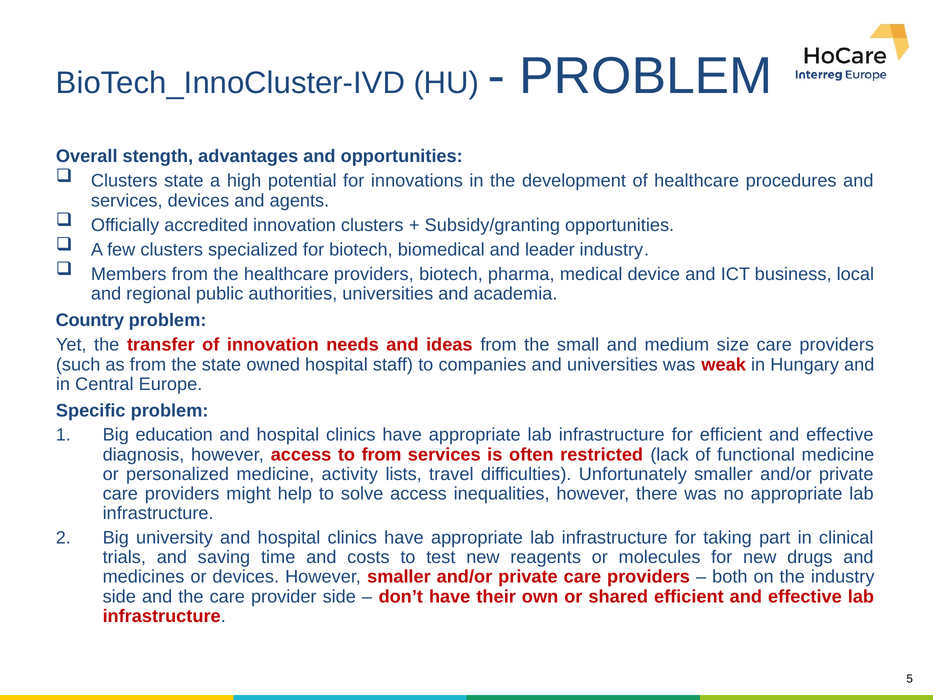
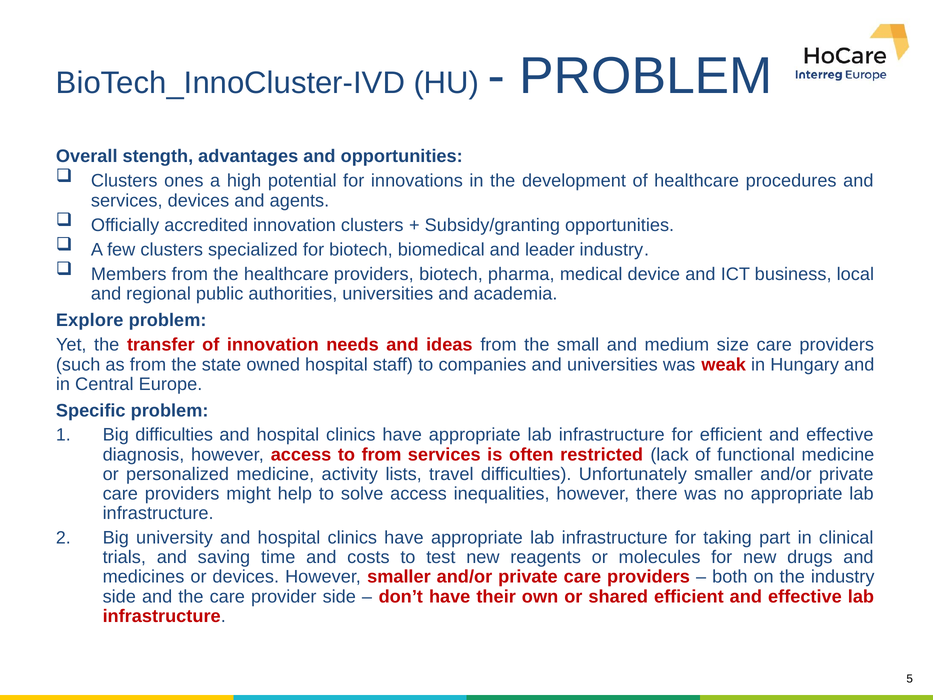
Clusters state: state -> ones (184, 181)
Country: Country -> Explore (90, 320)
Big education: education -> difficulties (174, 435)
